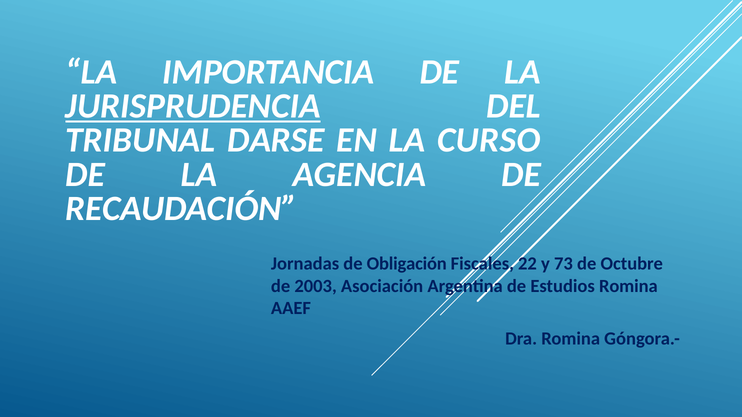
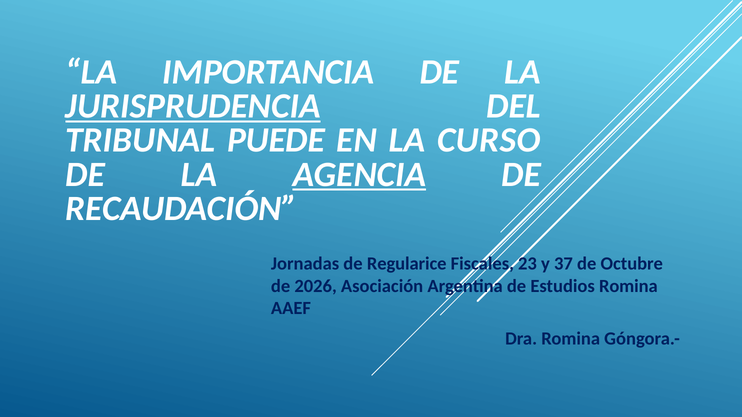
DARSE: DARSE -> PUEDE (276, 140)
AGENCIA underline: none -> present (359, 174)
Obligación: Obligación -> Regularice (407, 264)
22: 22 -> 23 (527, 264)
73: 73 -> 37 (563, 264)
2003: 2003 -> 2026 (316, 286)
